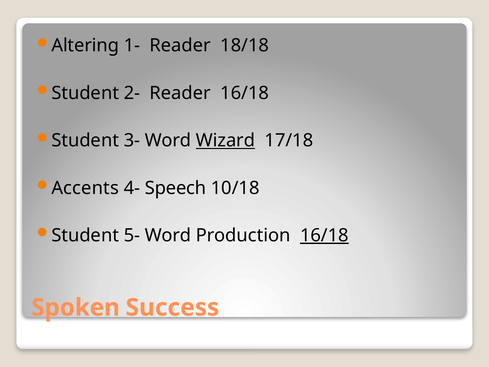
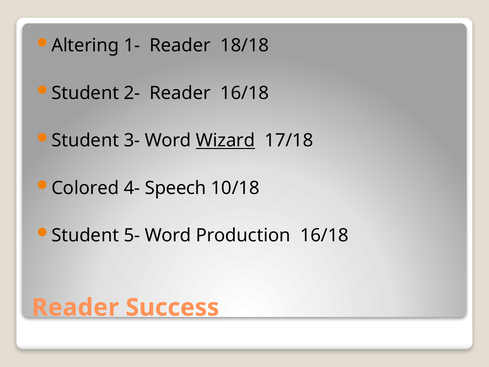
Accents: Accents -> Colored (85, 188)
16/18 underline: present -> none (324, 235)
Spoken: Spoken -> Reader (75, 307)
